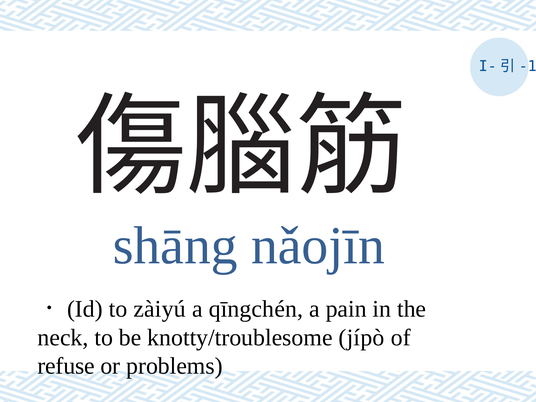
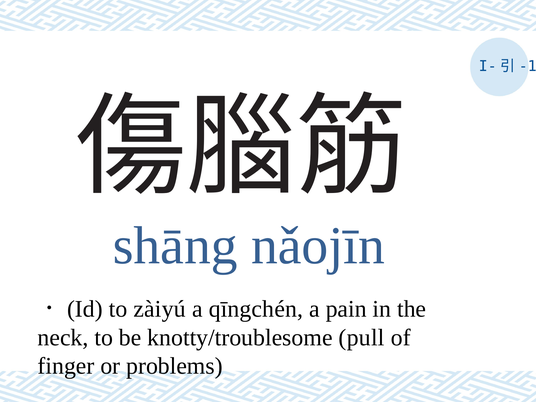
jípò: jípò -> pull (362, 337)
refuse: refuse -> finger (66, 366)
